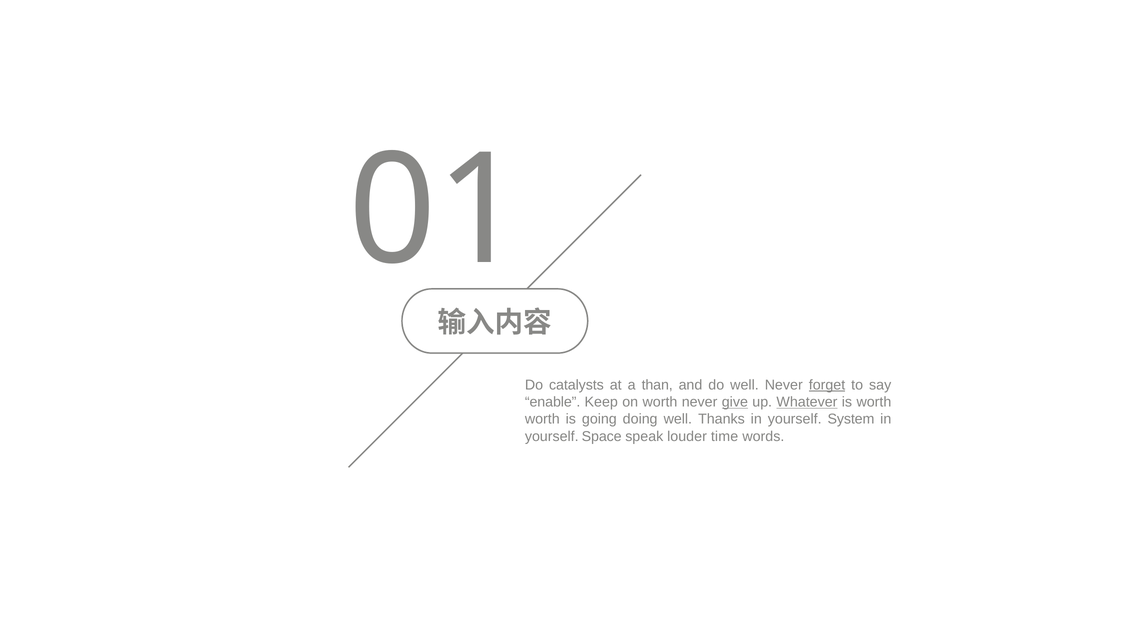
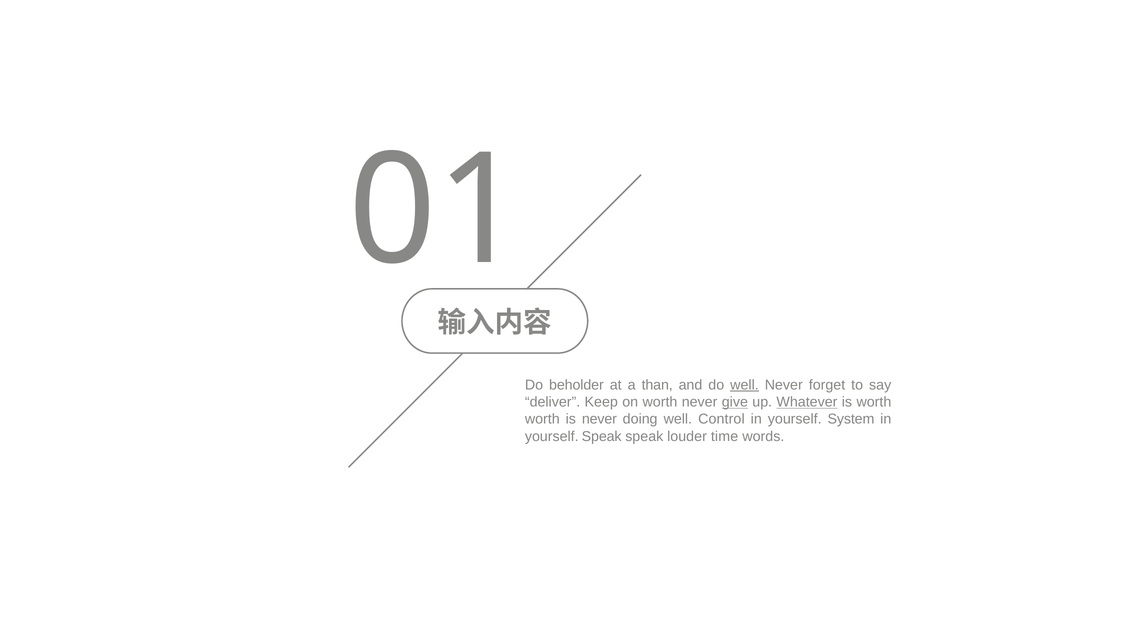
catalysts: catalysts -> beholder (576, 385)
well underline: none -> present (744, 385)
forget underline: present -> none (827, 385)
enable: enable -> deliver (553, 402)
is going: going -> never (599, 419)
Thanks: Thanks -> Control (721, 419)
yourself Space: Space -> Speak (602, 436)
